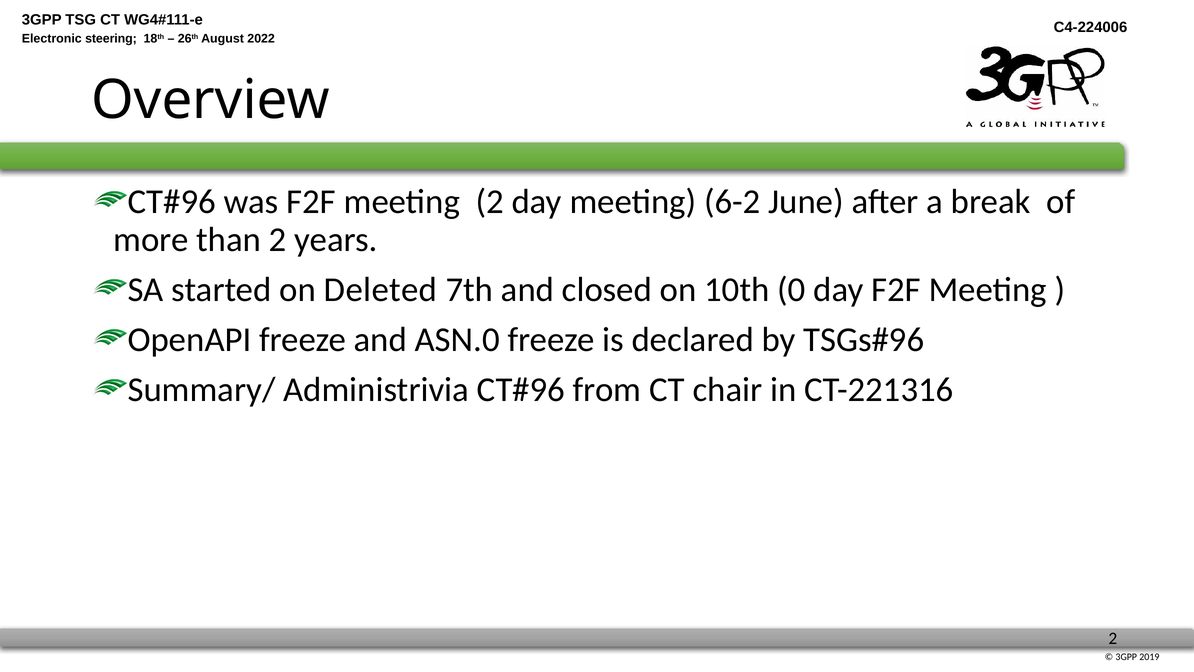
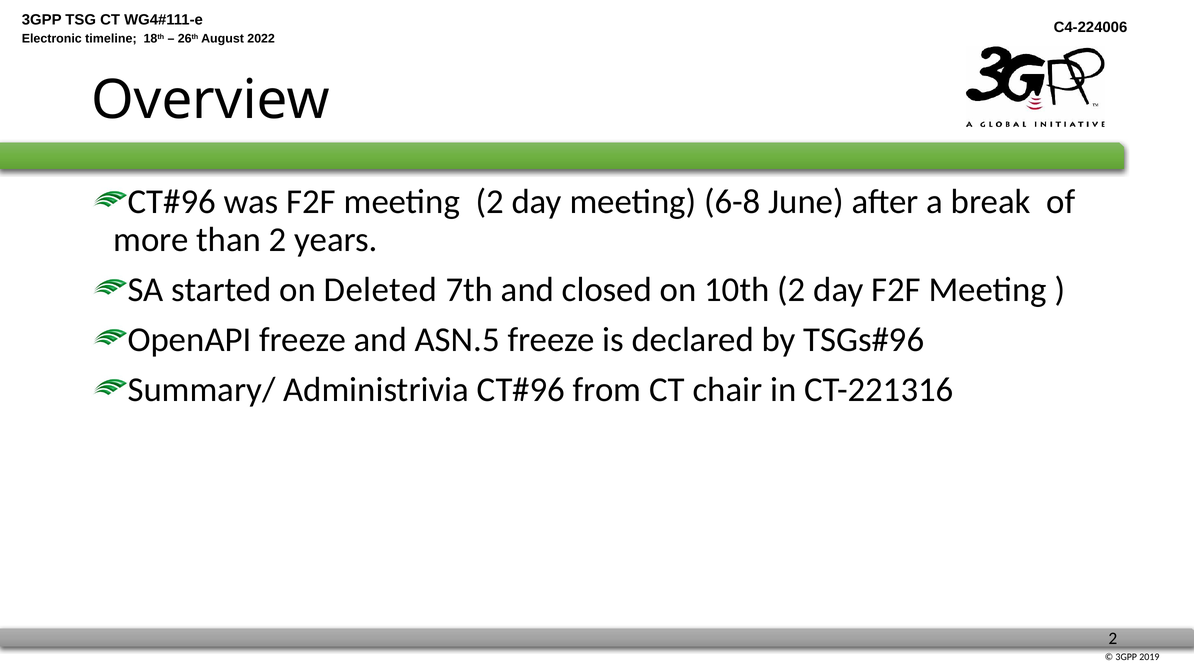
steering: steering -> timeline (111, 39)
6-2: 6-2 -> 6-8 (732, 202)
10th 0: 0 -> 2 (791, 290)
ASN.0: ASN.0 -> ASN.5 (457, 340)
